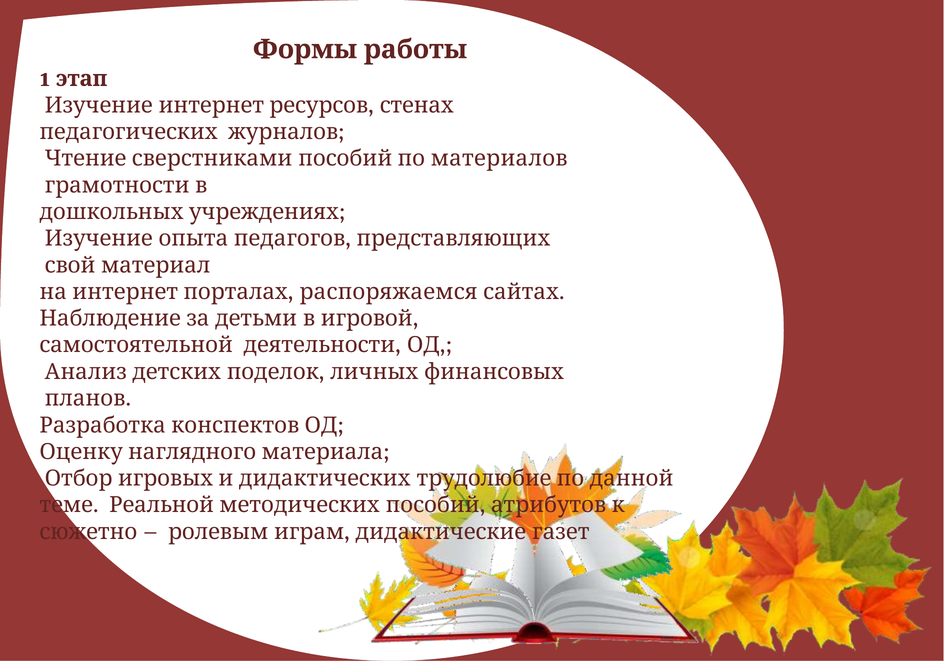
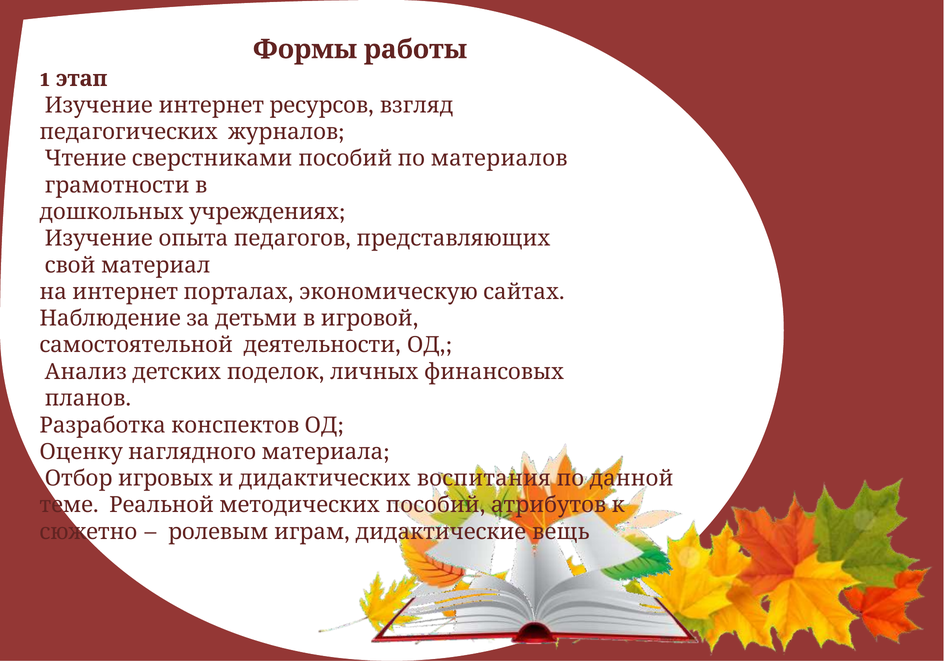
стенах: стенах -> взгляд (417, 105)
распоряжаемся: распоряжаемся -> экономическую (389, 292)
трудолюбие: трудолюбие -> воспитания (484, 478)
газет: газет -> вещь (561, 531)
